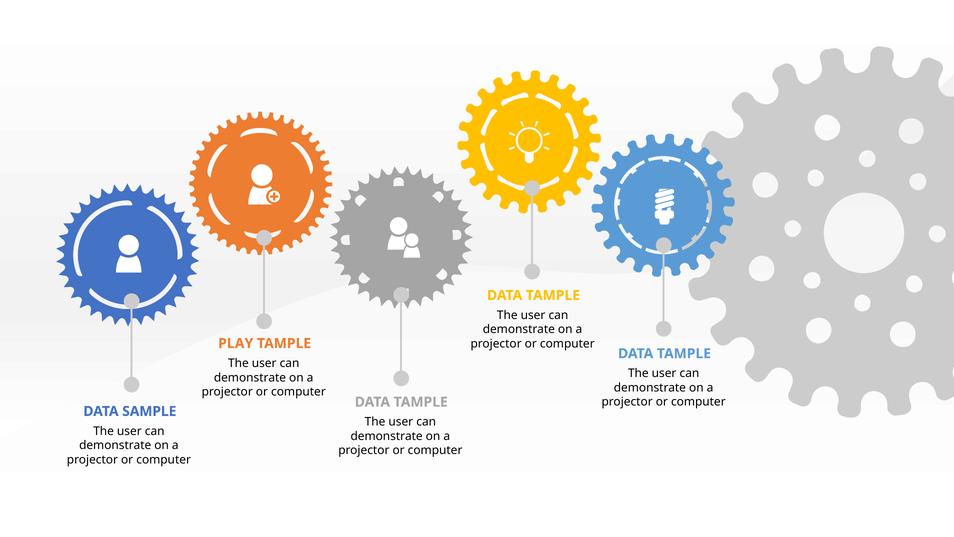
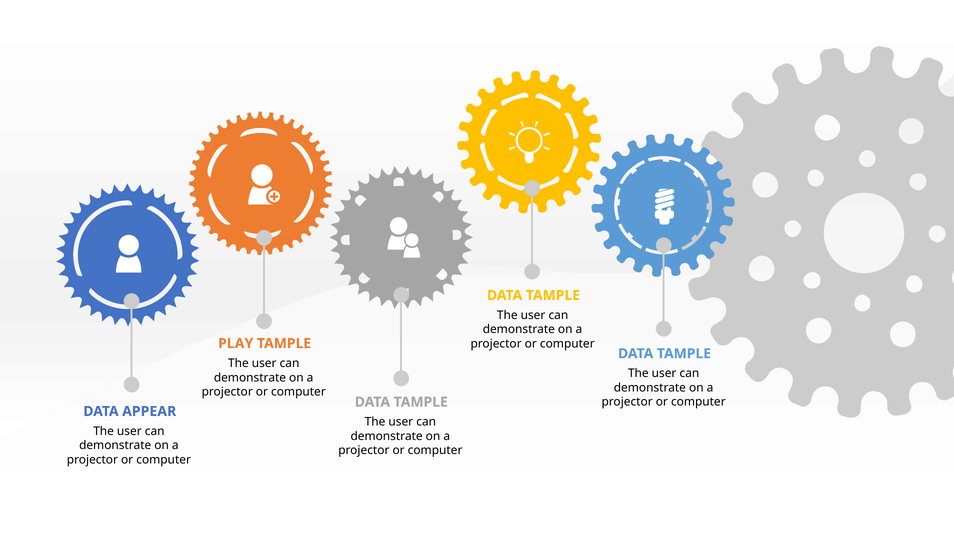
SAMPLE: SAMPLE -> APPEAR (149, 411)
